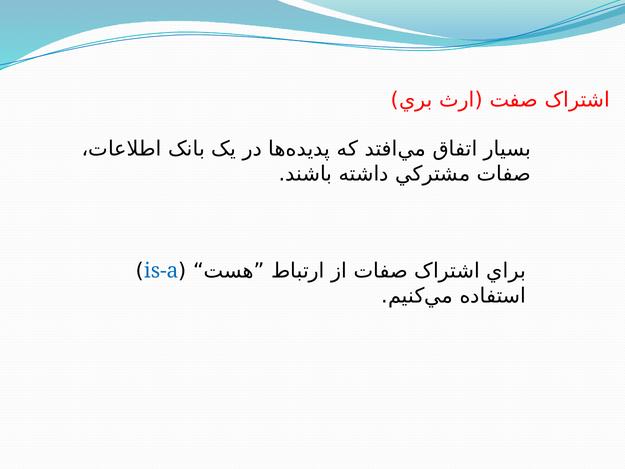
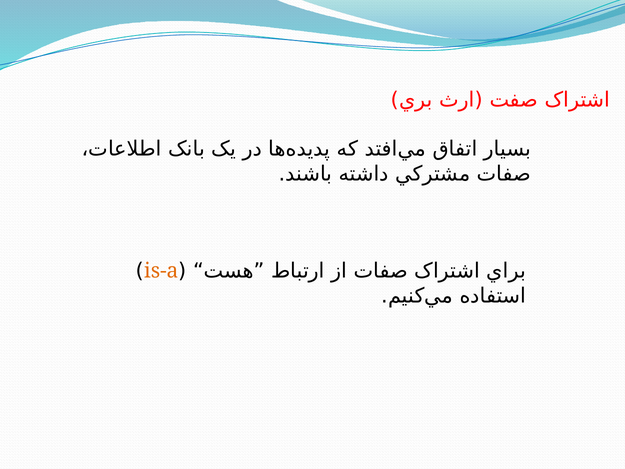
is-a colour: blue -> orange (161, 271)
